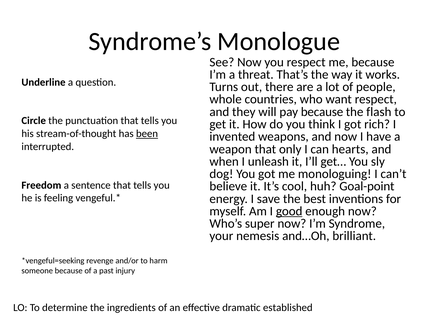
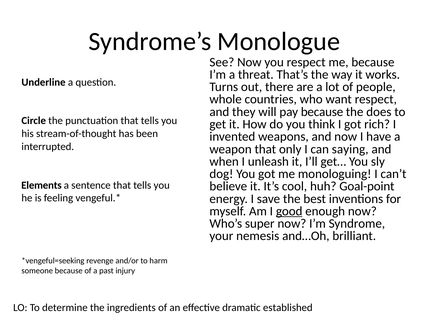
flash: flash -> does (379, 112)
been underline: present -> none (147, 134)
hearts: hearts -> saying (350, 149)
Freedom: Freedom -> Elements (41, 185)
